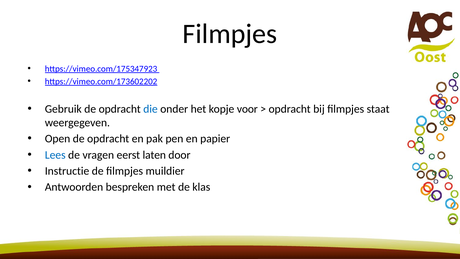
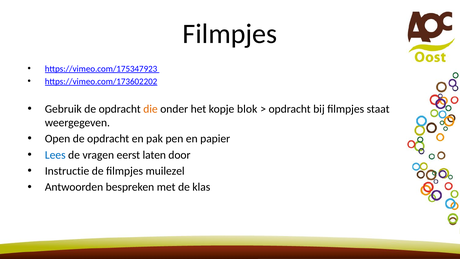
die colour: blue -> orange (150, 109)
voor: voor -> blok (247, 109)
muildier: muildier -> muilezel (165, 171)
